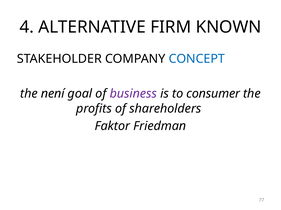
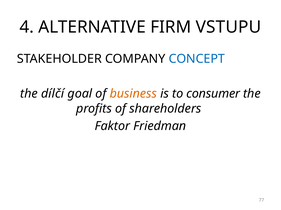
KNOWN: KNOWN -> VSTUPU (228, 27)
není: není -> dílčí (53, 94)
business colour: purple -> orange (133, 94)
